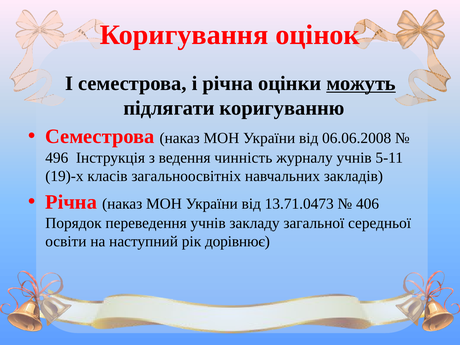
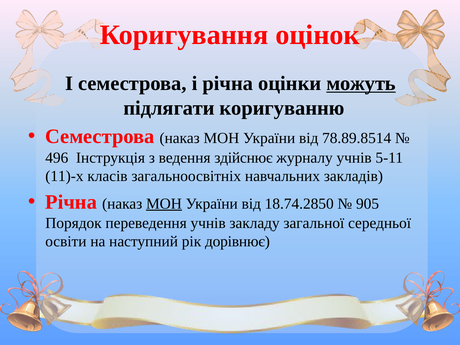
06.06.2008: 06.06.2008 -> 78.89.8514 (357, 138)
чинність: чинність -> здійснює (243, 158)
19)-х: 19)-х -> 11)-х (64, 176)
МОН underline: none -> present (164, 204)
13.71.0473: 13.71.0473 -> 18.74.2850 (299, 204)
406: 406 -> 905 (368, 204)
